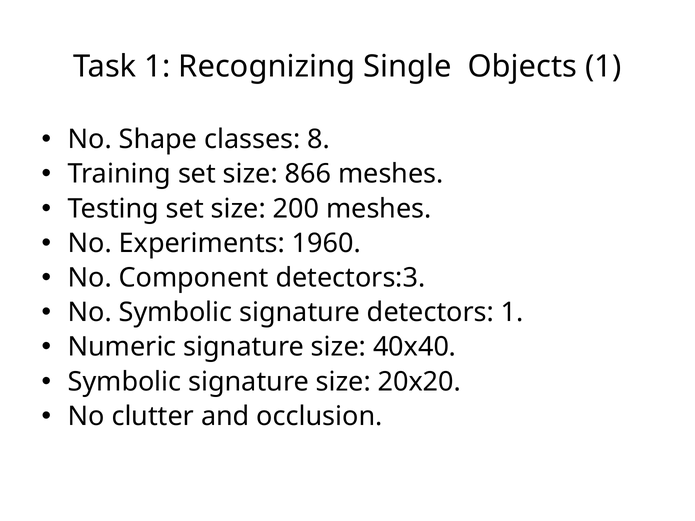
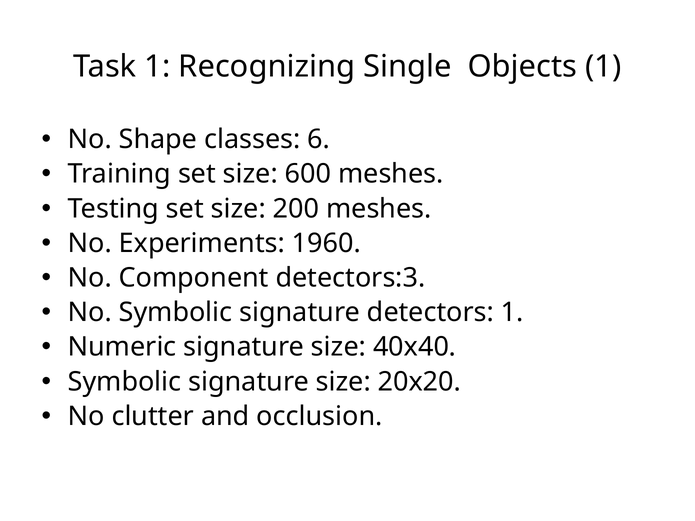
8: 8 -> 6 (319, 140)
866: 866 -> 600 (308, 174)
